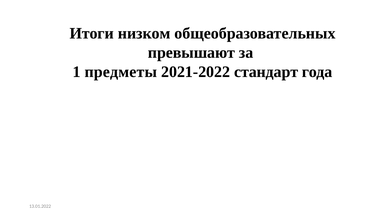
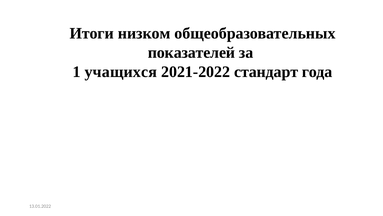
превышают: превышают -> показателей (192, 52)
предметы: предметы -> учащихся (121, 72)
